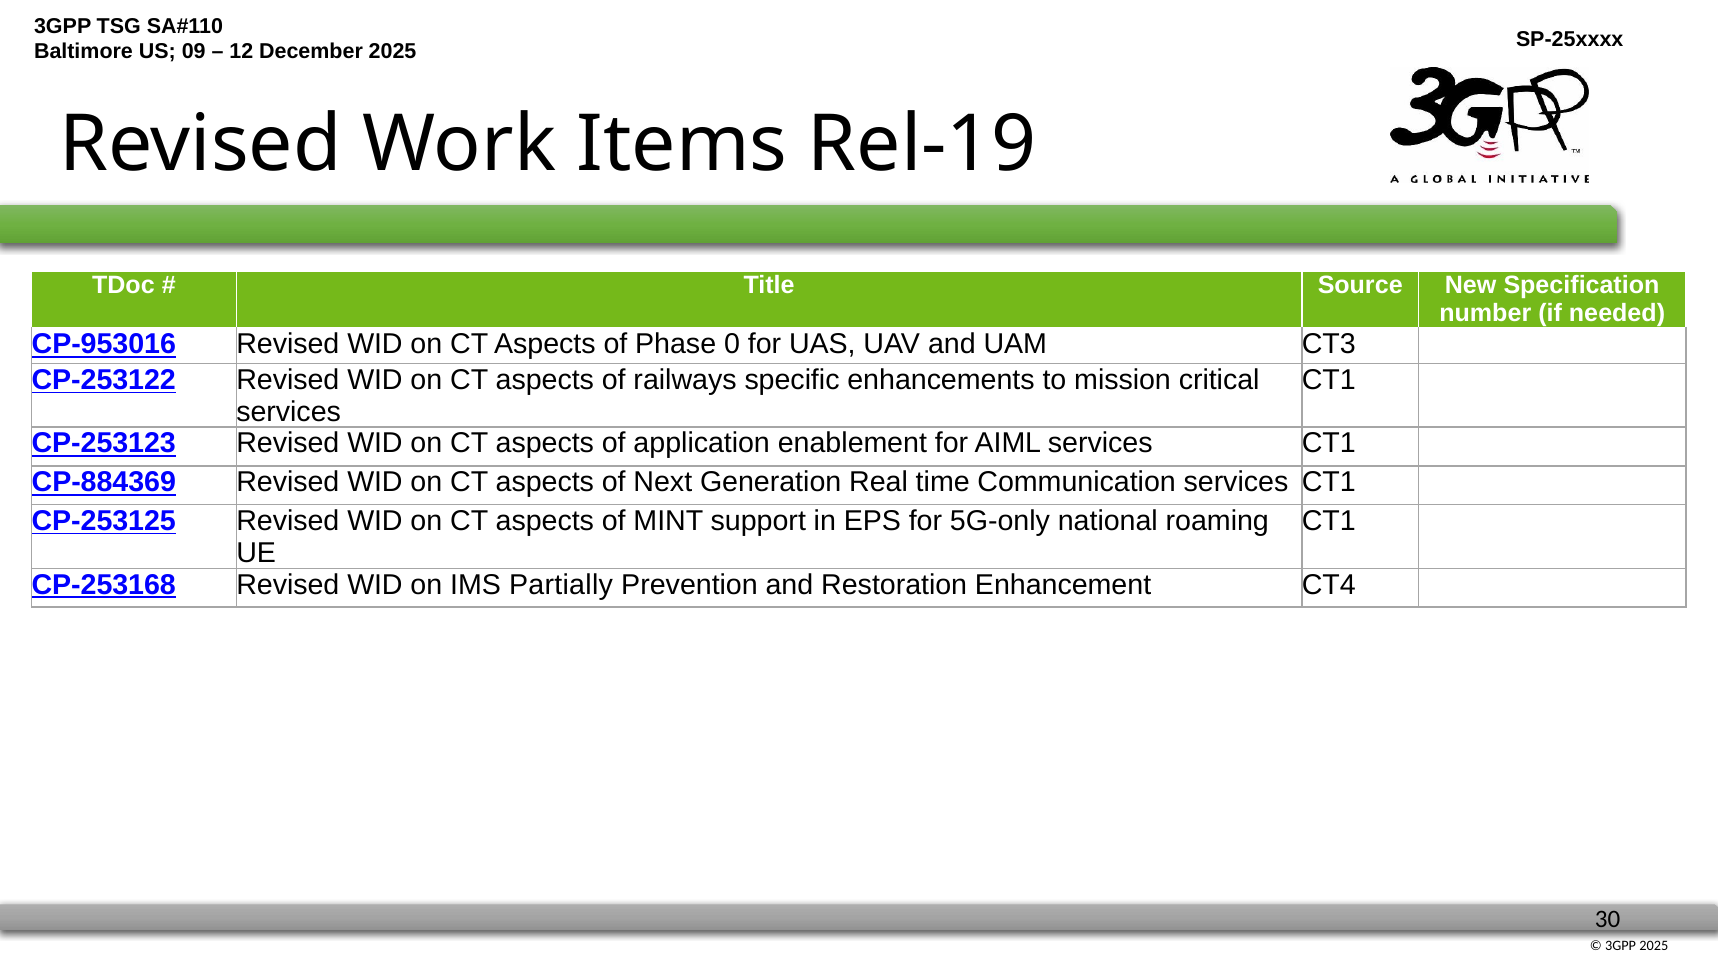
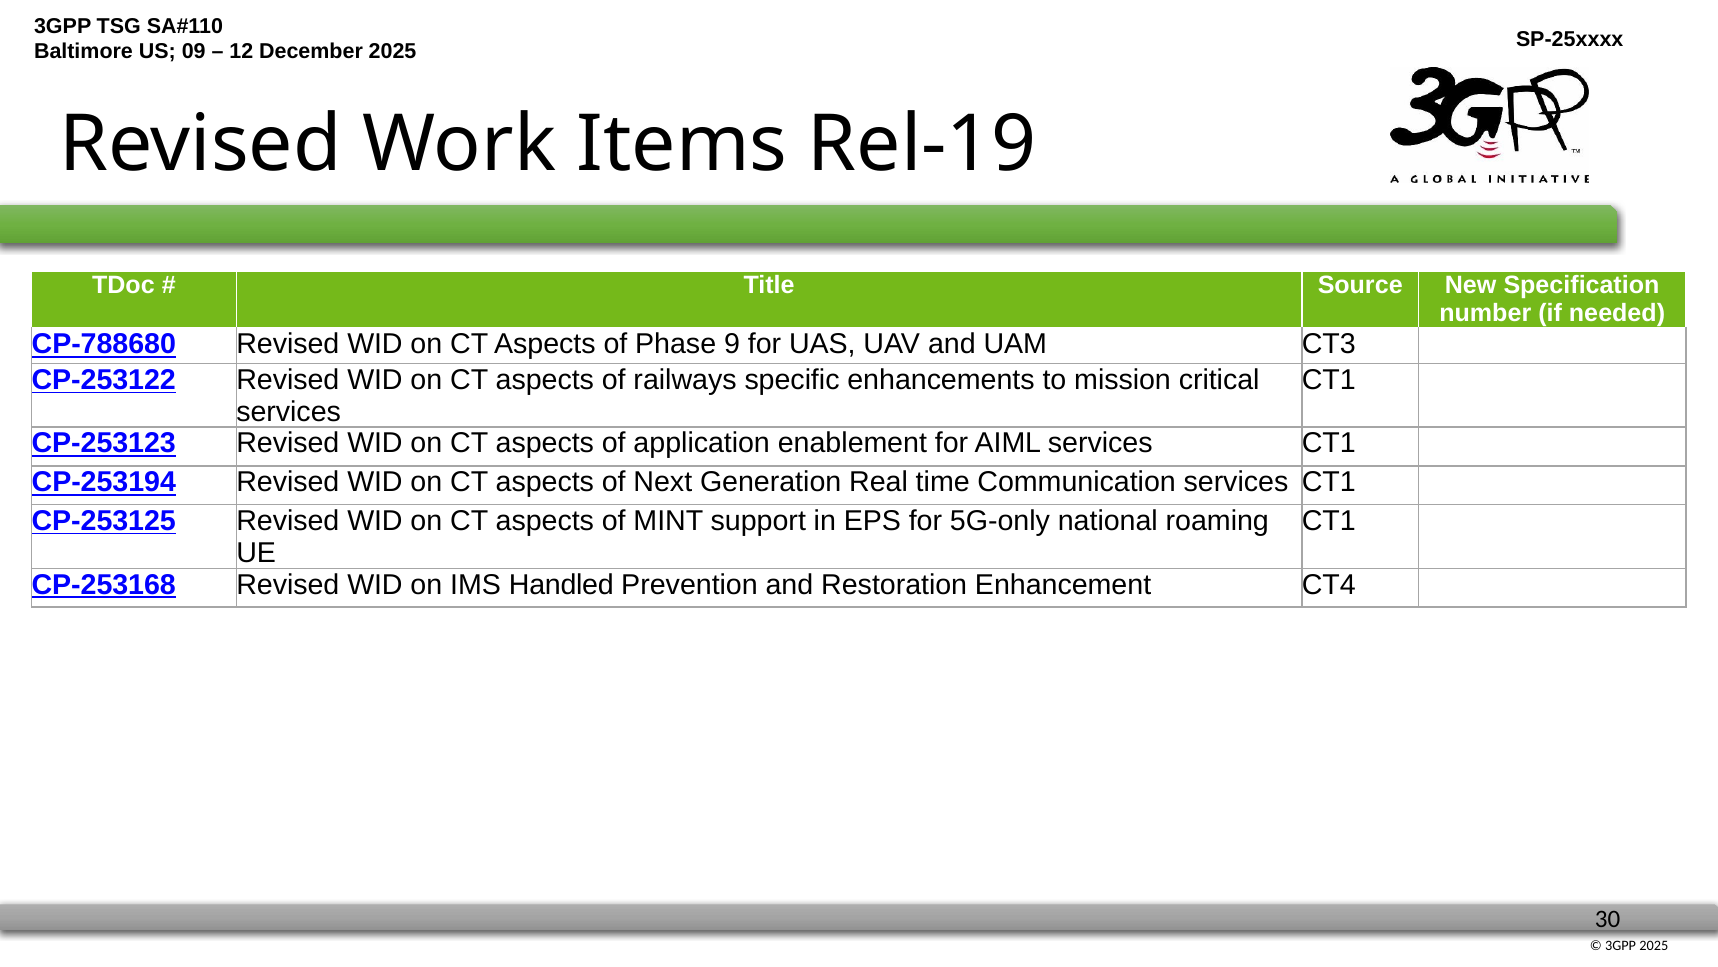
CP-953016: CP-953016 -> CP-788680 (104, 344)
0: 0 -> 9 (732, 344)
CP-884369: CP-884369 -> CP-253194 (104, 482)
Partially: Partially -> Handled (561, 584)
